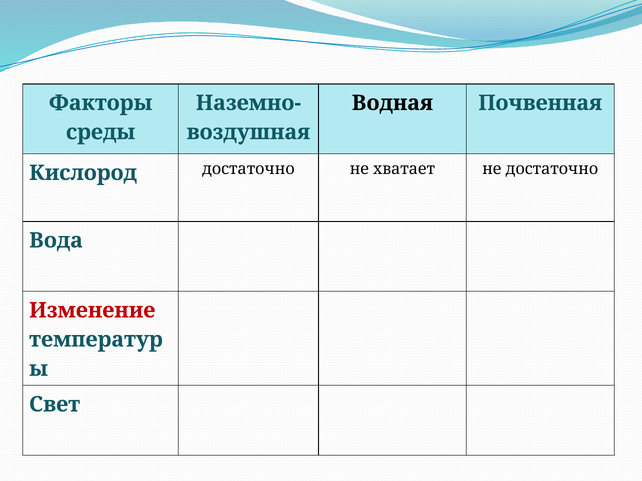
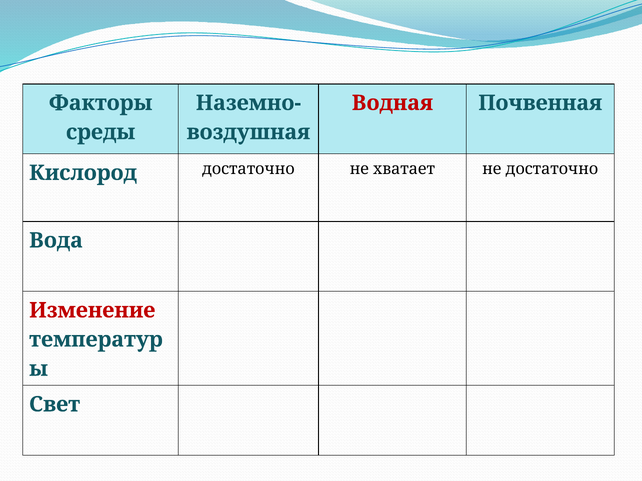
Водная colour: black -> red (392, 103)
